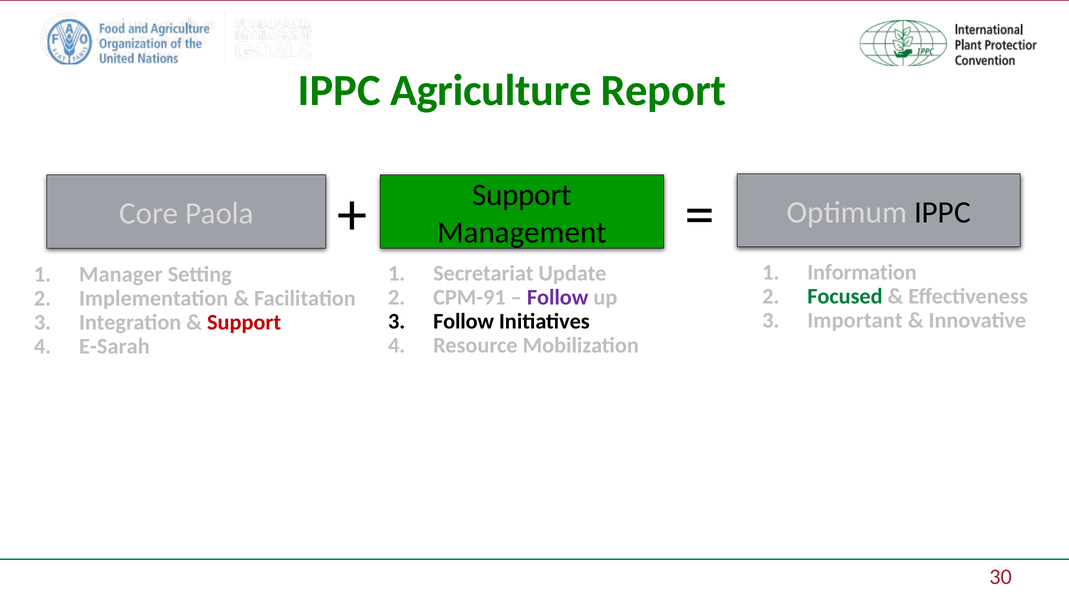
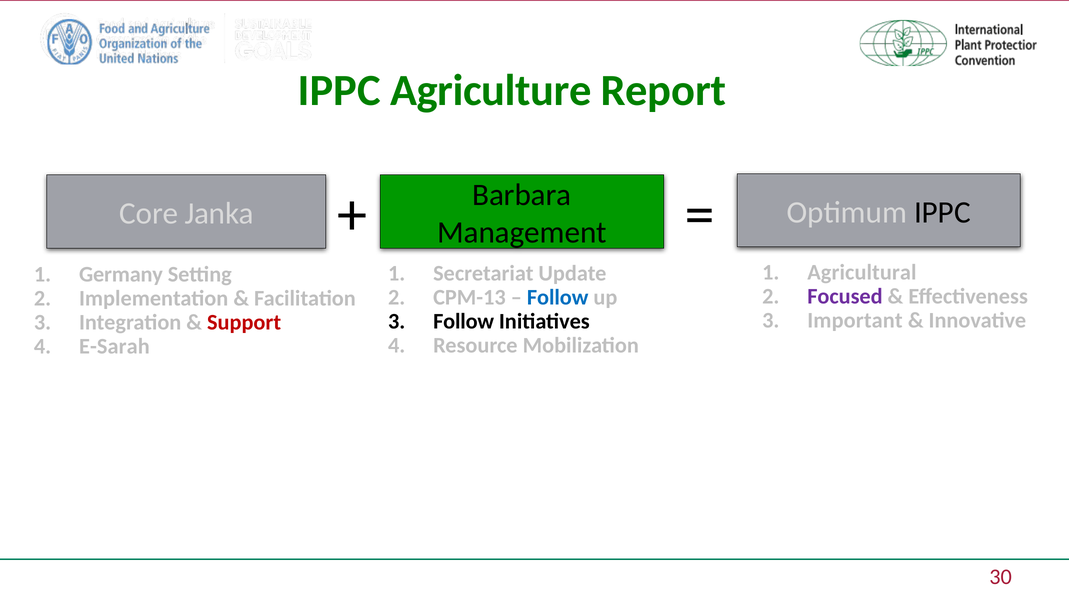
Support: Support -> Barbara (522, 195)
Paola: Paola -> Janka (219, 214)
Information: Information -> Agricultural (862, 272)
Manager: Manager -> Germany (121, 275)
Focused colour: green -> purple (845, 297)
CPM-91: CPM-91 -> CPM-13 (469, 298)
Follow colour: purple -> blue (558, 298)
